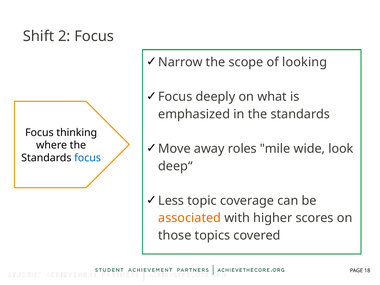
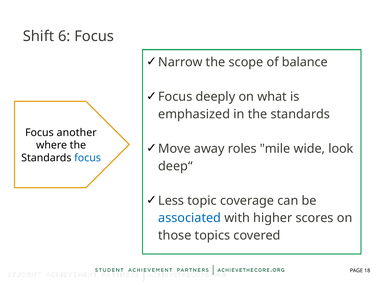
2: 2 -> 6 (64, 36)
looking: looking -> balance (305, 62)
thinking: thinking -> another (77, 133)
associated colour: orange -> blue (190, 218)
